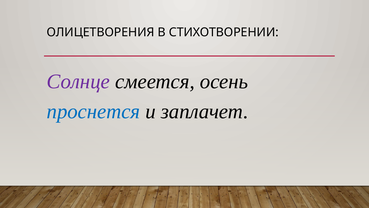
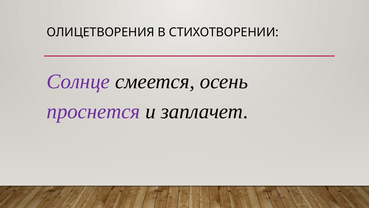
проснется colour: blue -> purple (93, 111)
